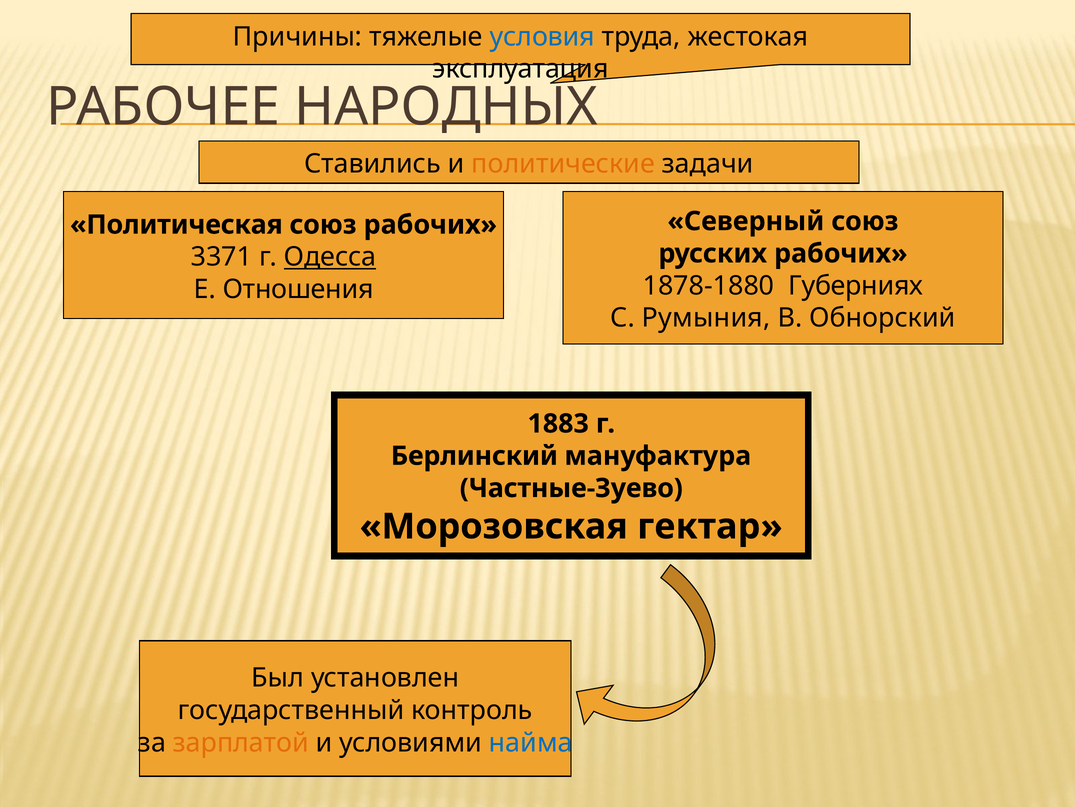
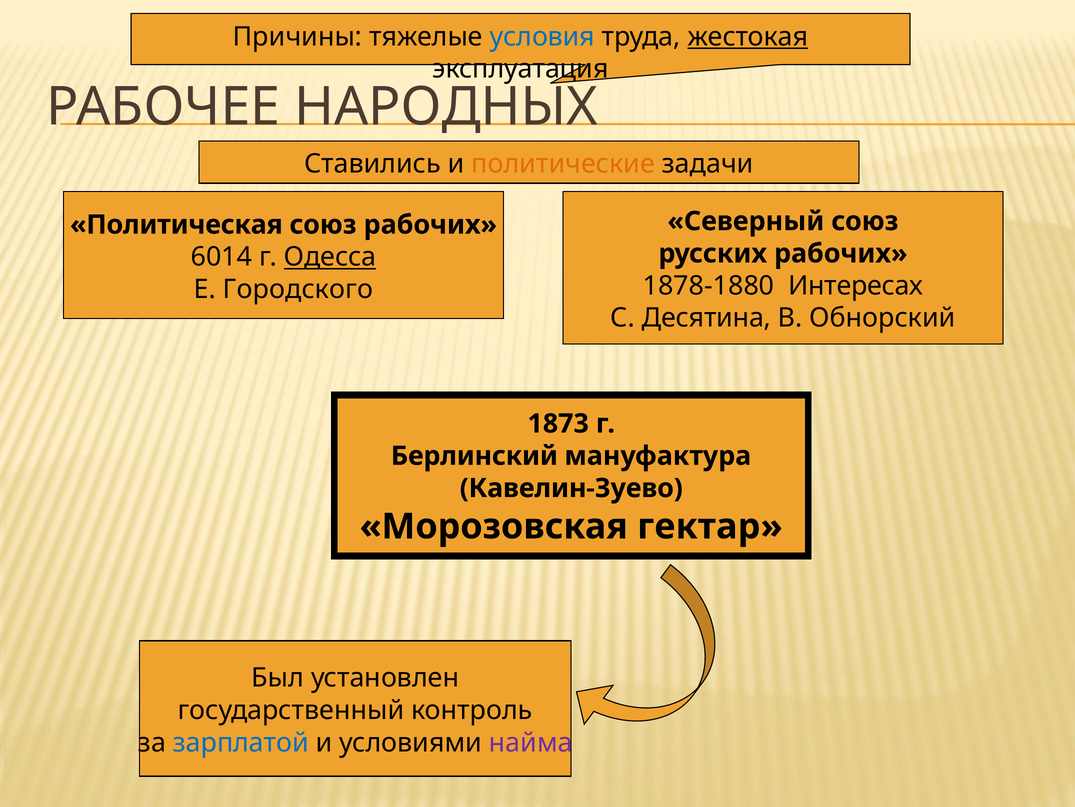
жестокая underline: none -> present (748, 37)
3371: 3371 -> 6014 (221, 257)
Губерниях: Губерниях -> Интересах (856, 286)
Отношения: Отношения -> Городского (298, 289)
Румыния: Румыния -> Десятина (706, 318)
1883: 1883 -> 1873 (558, 423)
Частные-Зуево: Частные-Зуево -> Кавелин-Зуево (571, 488)
зарплатой colour: orange -> blue (241, 742)
найма colour: blue -> purple (531, 742)
